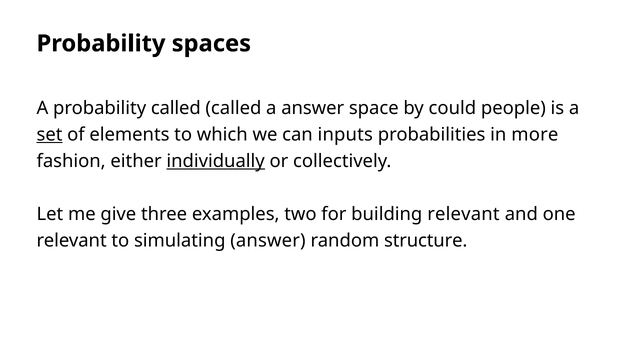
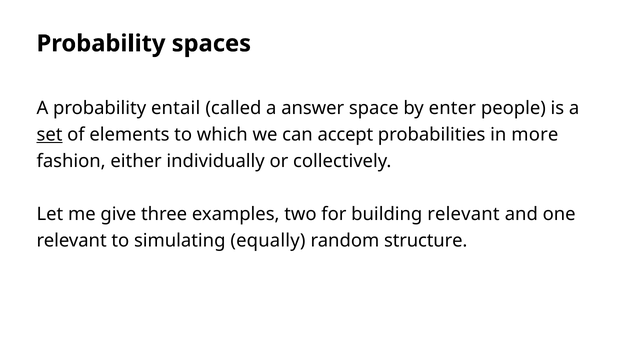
probability called: called -> entail (176, 108)
could: could -> enter (452, 108)
inputs: inputs -> accept (345, 135)
individually underline: present -> none (216, 161)
simulating answer: answer -> equally (268, 241)
